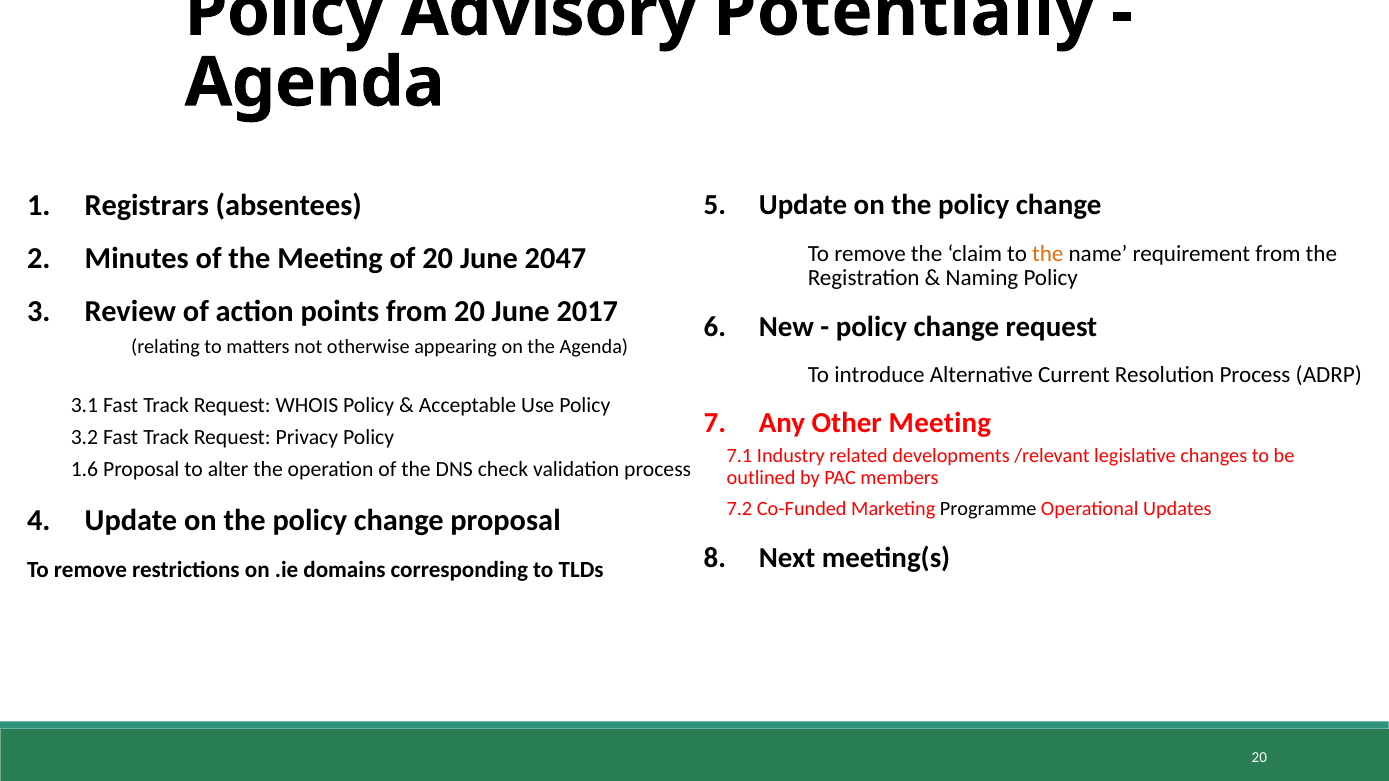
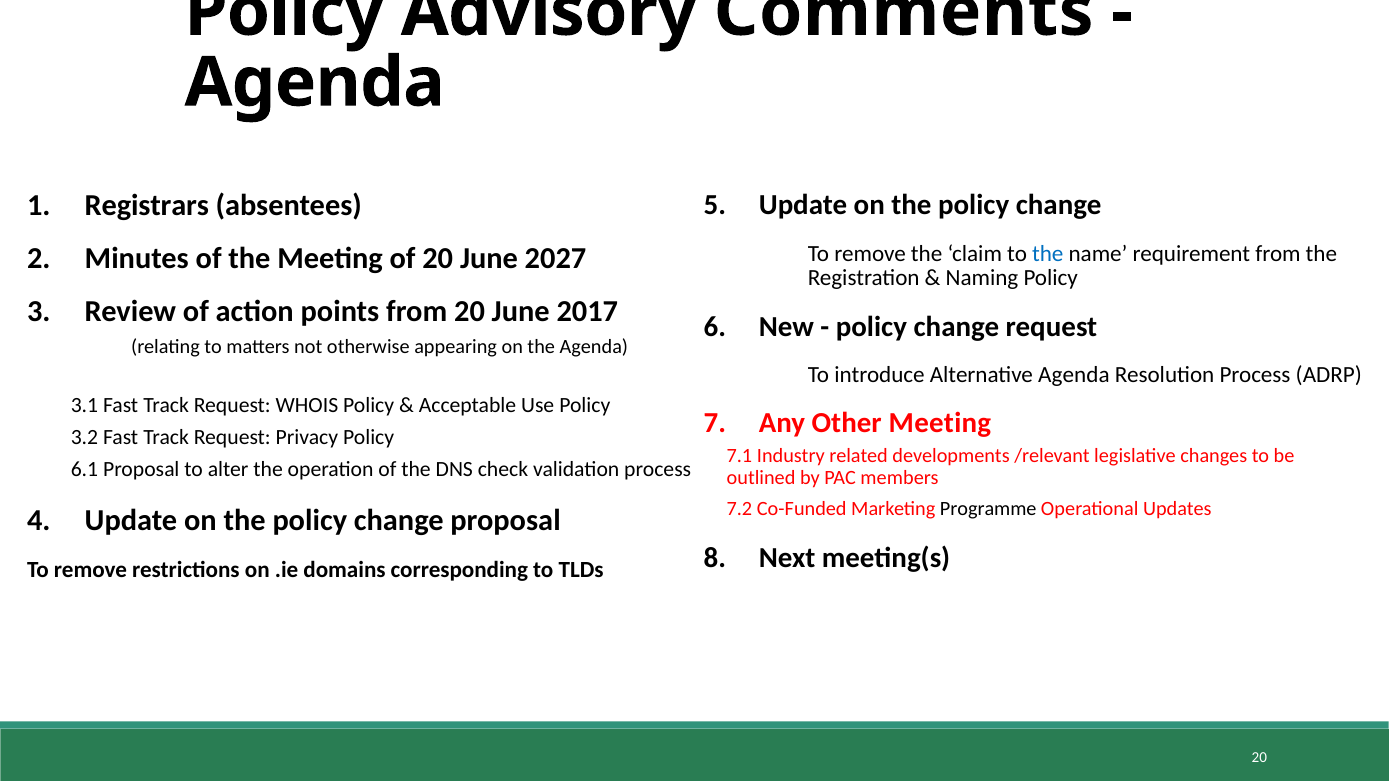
Potentially: Potentially -> Comments (904, 12)
the colour: orange -> blue (1048, 253)
2047: 2047 -> 2027 (556, 259)
Alternative Current: Current -> Agenda (1074, 375)
1.6: 1.6 -> 6.1 (84, 470)
